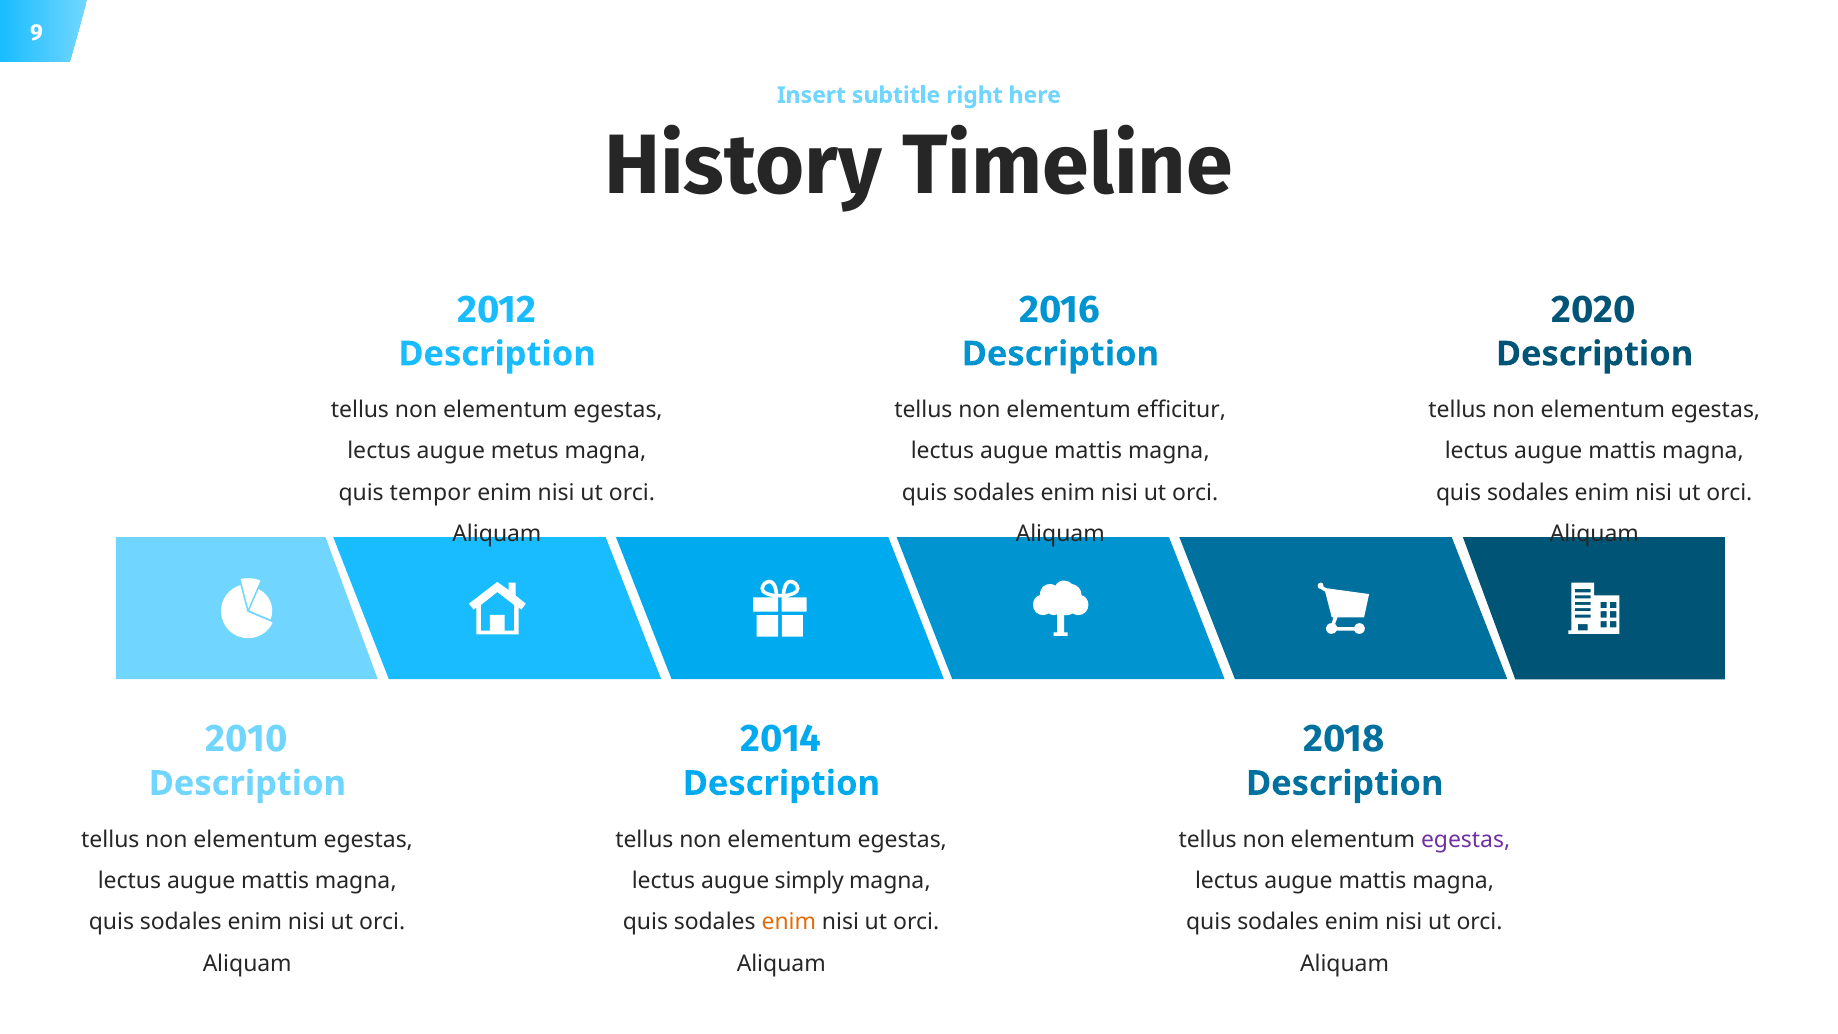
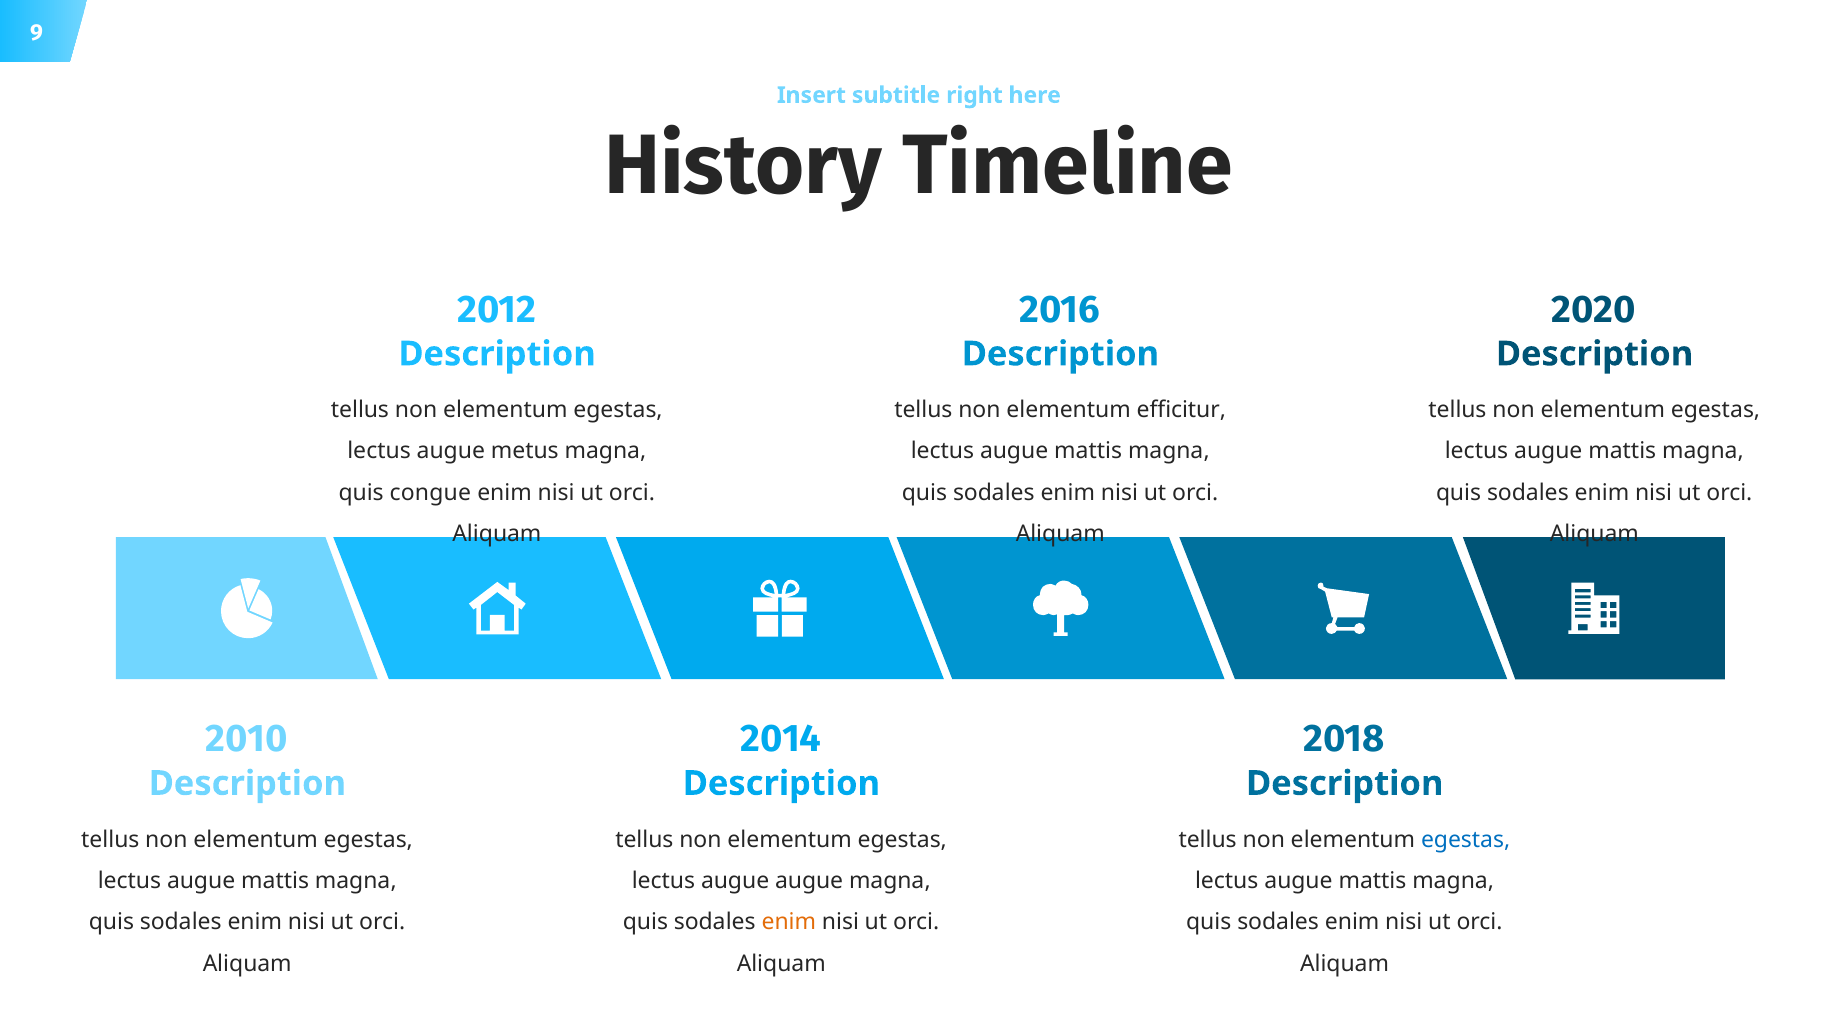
tempor: tempor -> congue (430, 493)
egestas colour: purple -> blue (1466, 839)
augue simply: simply -> augue (809, 881)
